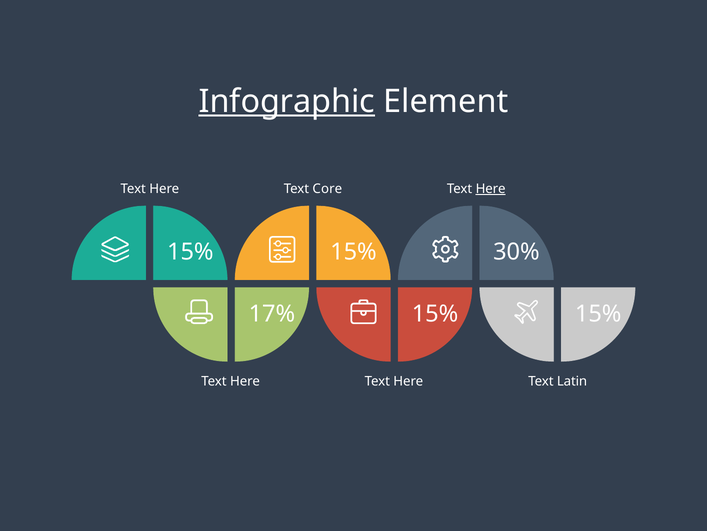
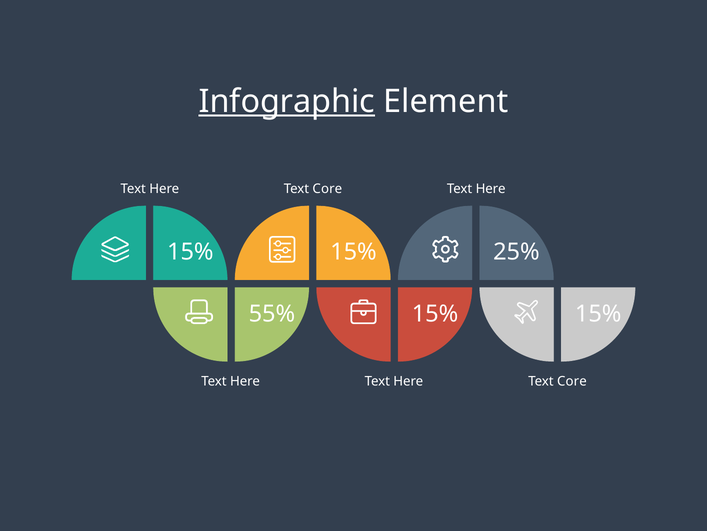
Here underline: present -> none (491, 189)
30%: 30% -> 25% (516, 252)
17%: 17% -> 55% (272, 314)
Latin: Latin -> Core (572, 381)
